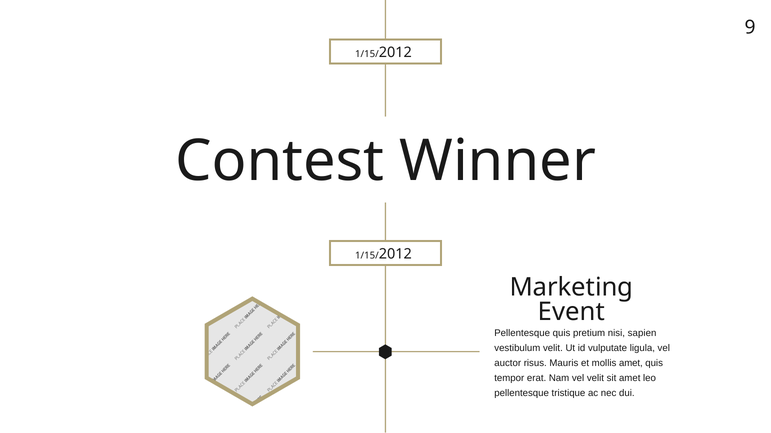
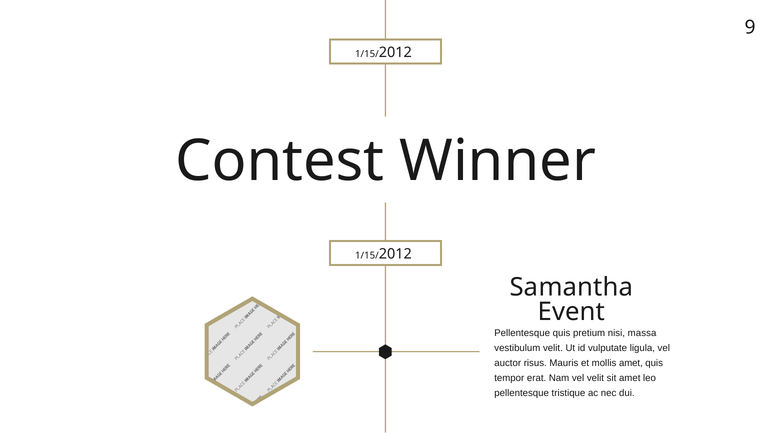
Marketing: Marketing -> Samantha (571, 288)
sapien: sapien -> massa (642, 334)
